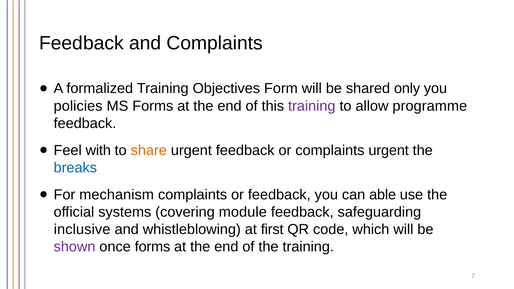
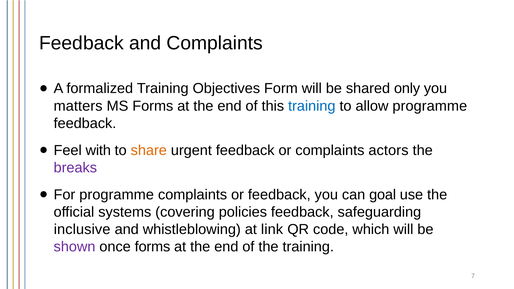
policies: policies -> matters (78, 106)
training colour: purple -> blue (312, 106)
complaints urgent: urgent -> actors (388, 150)
breaks colour: blue -> purple (75, 168)
For mechanism: mechanism -> programme (117, 195)
able: able -> goal (383, 195)
module: module -> policies (243, 212)
first: first -> link (272, 229)
